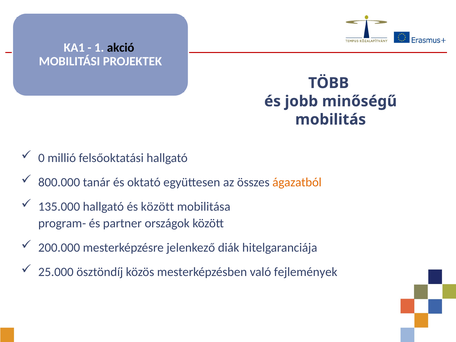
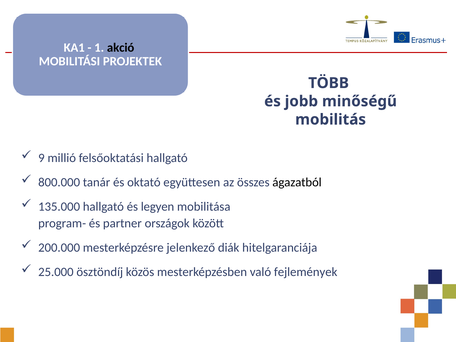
0: 0 -> 9 (41, 158)
ágazatból colour: orange -> black (297, 182)
és között: között -> legyen (158, 207)
